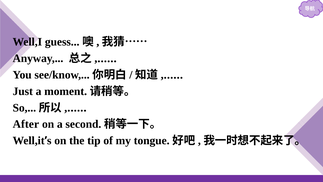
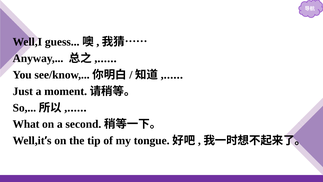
After: After -> What (26, 124)
